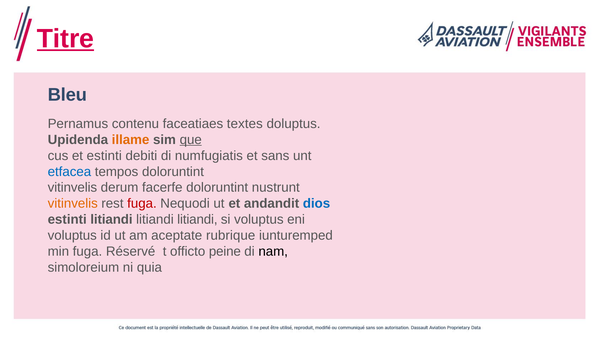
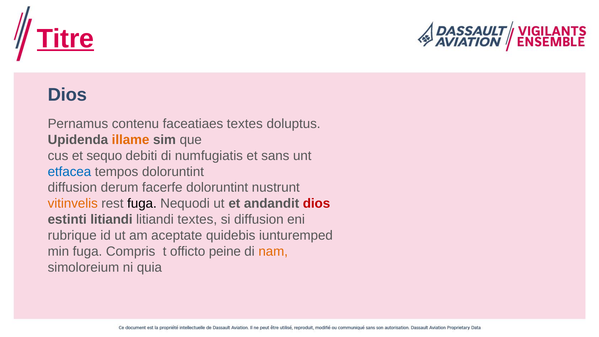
Bleu: Bleu -> Dios (67, 95)
que underline: present -> none (191, 140)
et estinti: estinti -> sequo (104, 156)
vitinvelis: vitinvelis -> diffusion (72, 188)
fuga colour: red -> black (142, 204)
dios colour: blue -> red (317, 204)
litiandi: litiandi -> textes (197, 219)
si voluptus: voluptus -> diffusion (259, 219)
voluptus: voluptus -> rubrique (72, 235)
rubrique: rubrique -> quidebis (231, 235)
Réservé: Réservé -> Compris (131, 251)
nam colour: black -> orange (273, 251)
